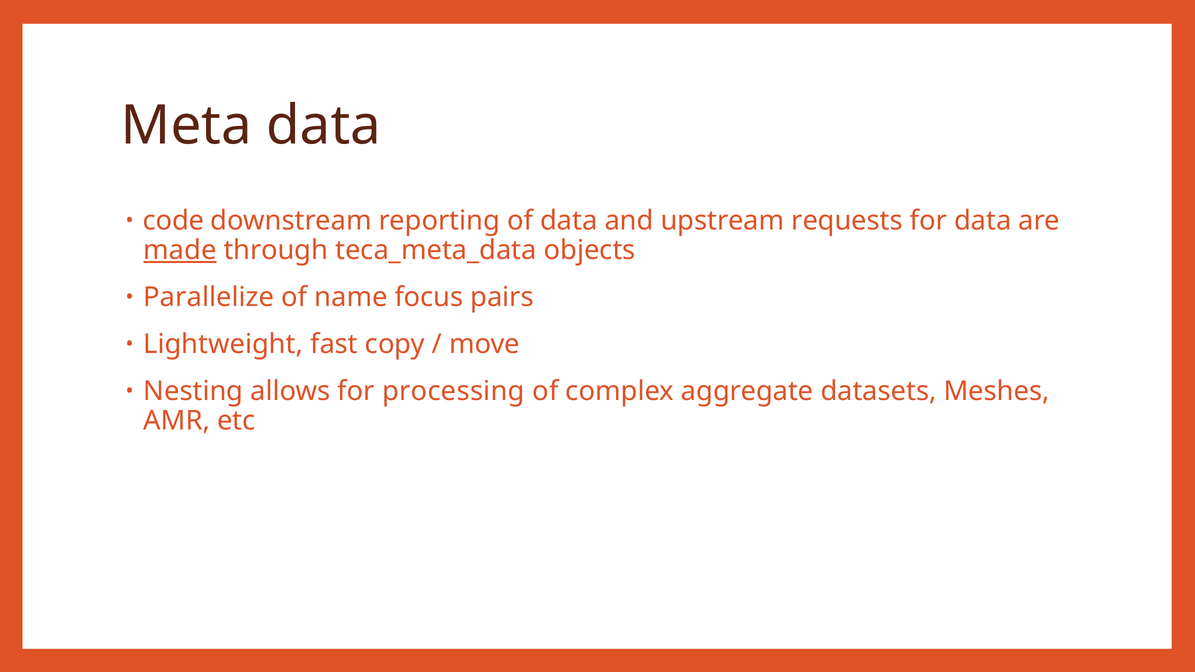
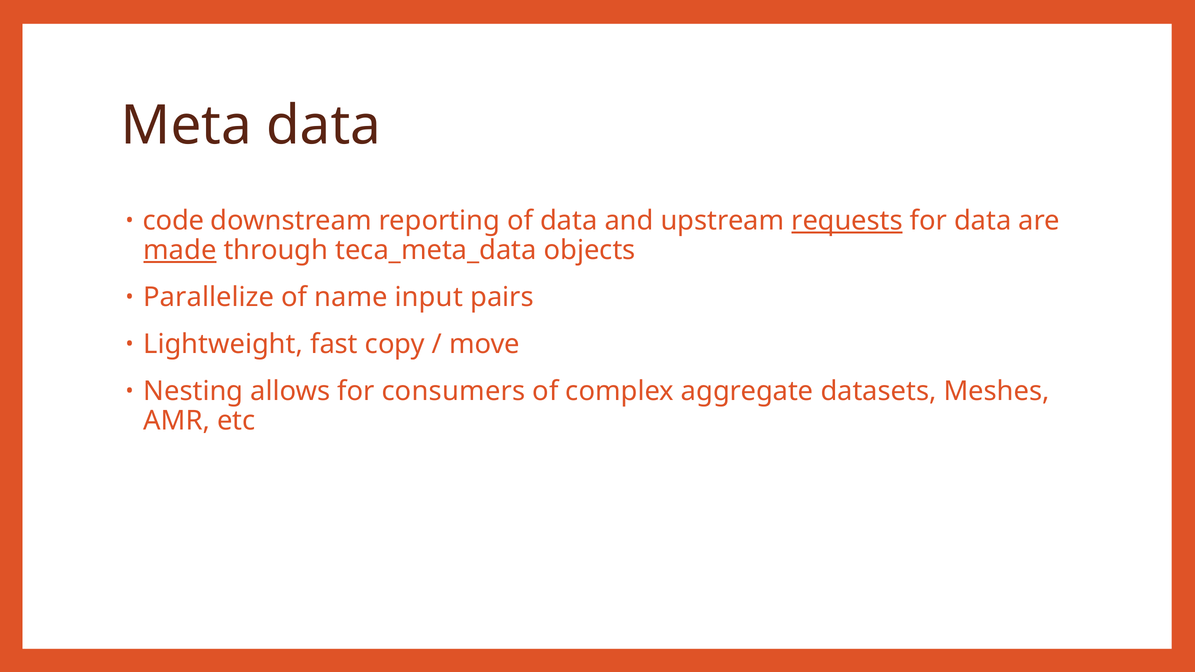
requests underline: none -> present (847, 221)
focus: focus -> input (429, 297)
processing: processing -> consumers (453, 391)
